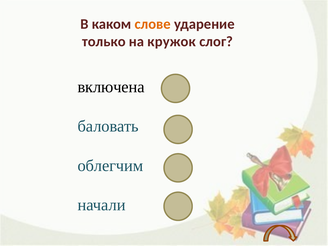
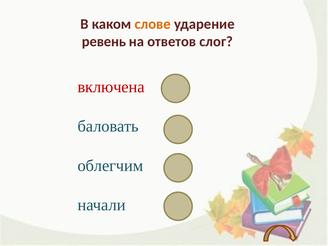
только: только -> ревень (104, 42)
кружок: кружок -> ответов (172, 42)
включена colour: black -> red (111, 87)
